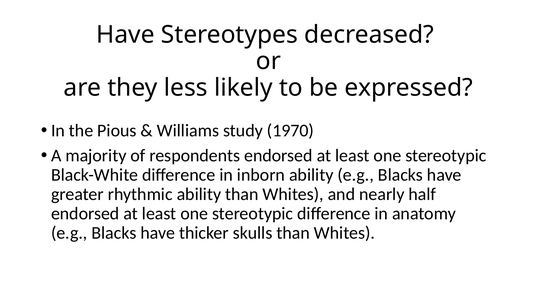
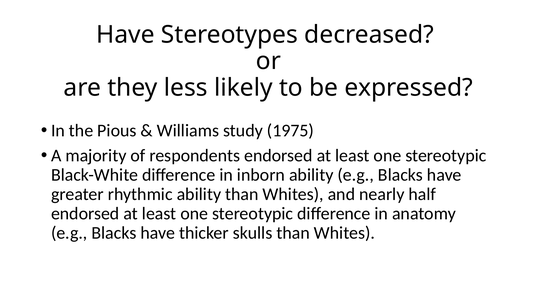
1970: 1970 -> 1975 (290, 131)
